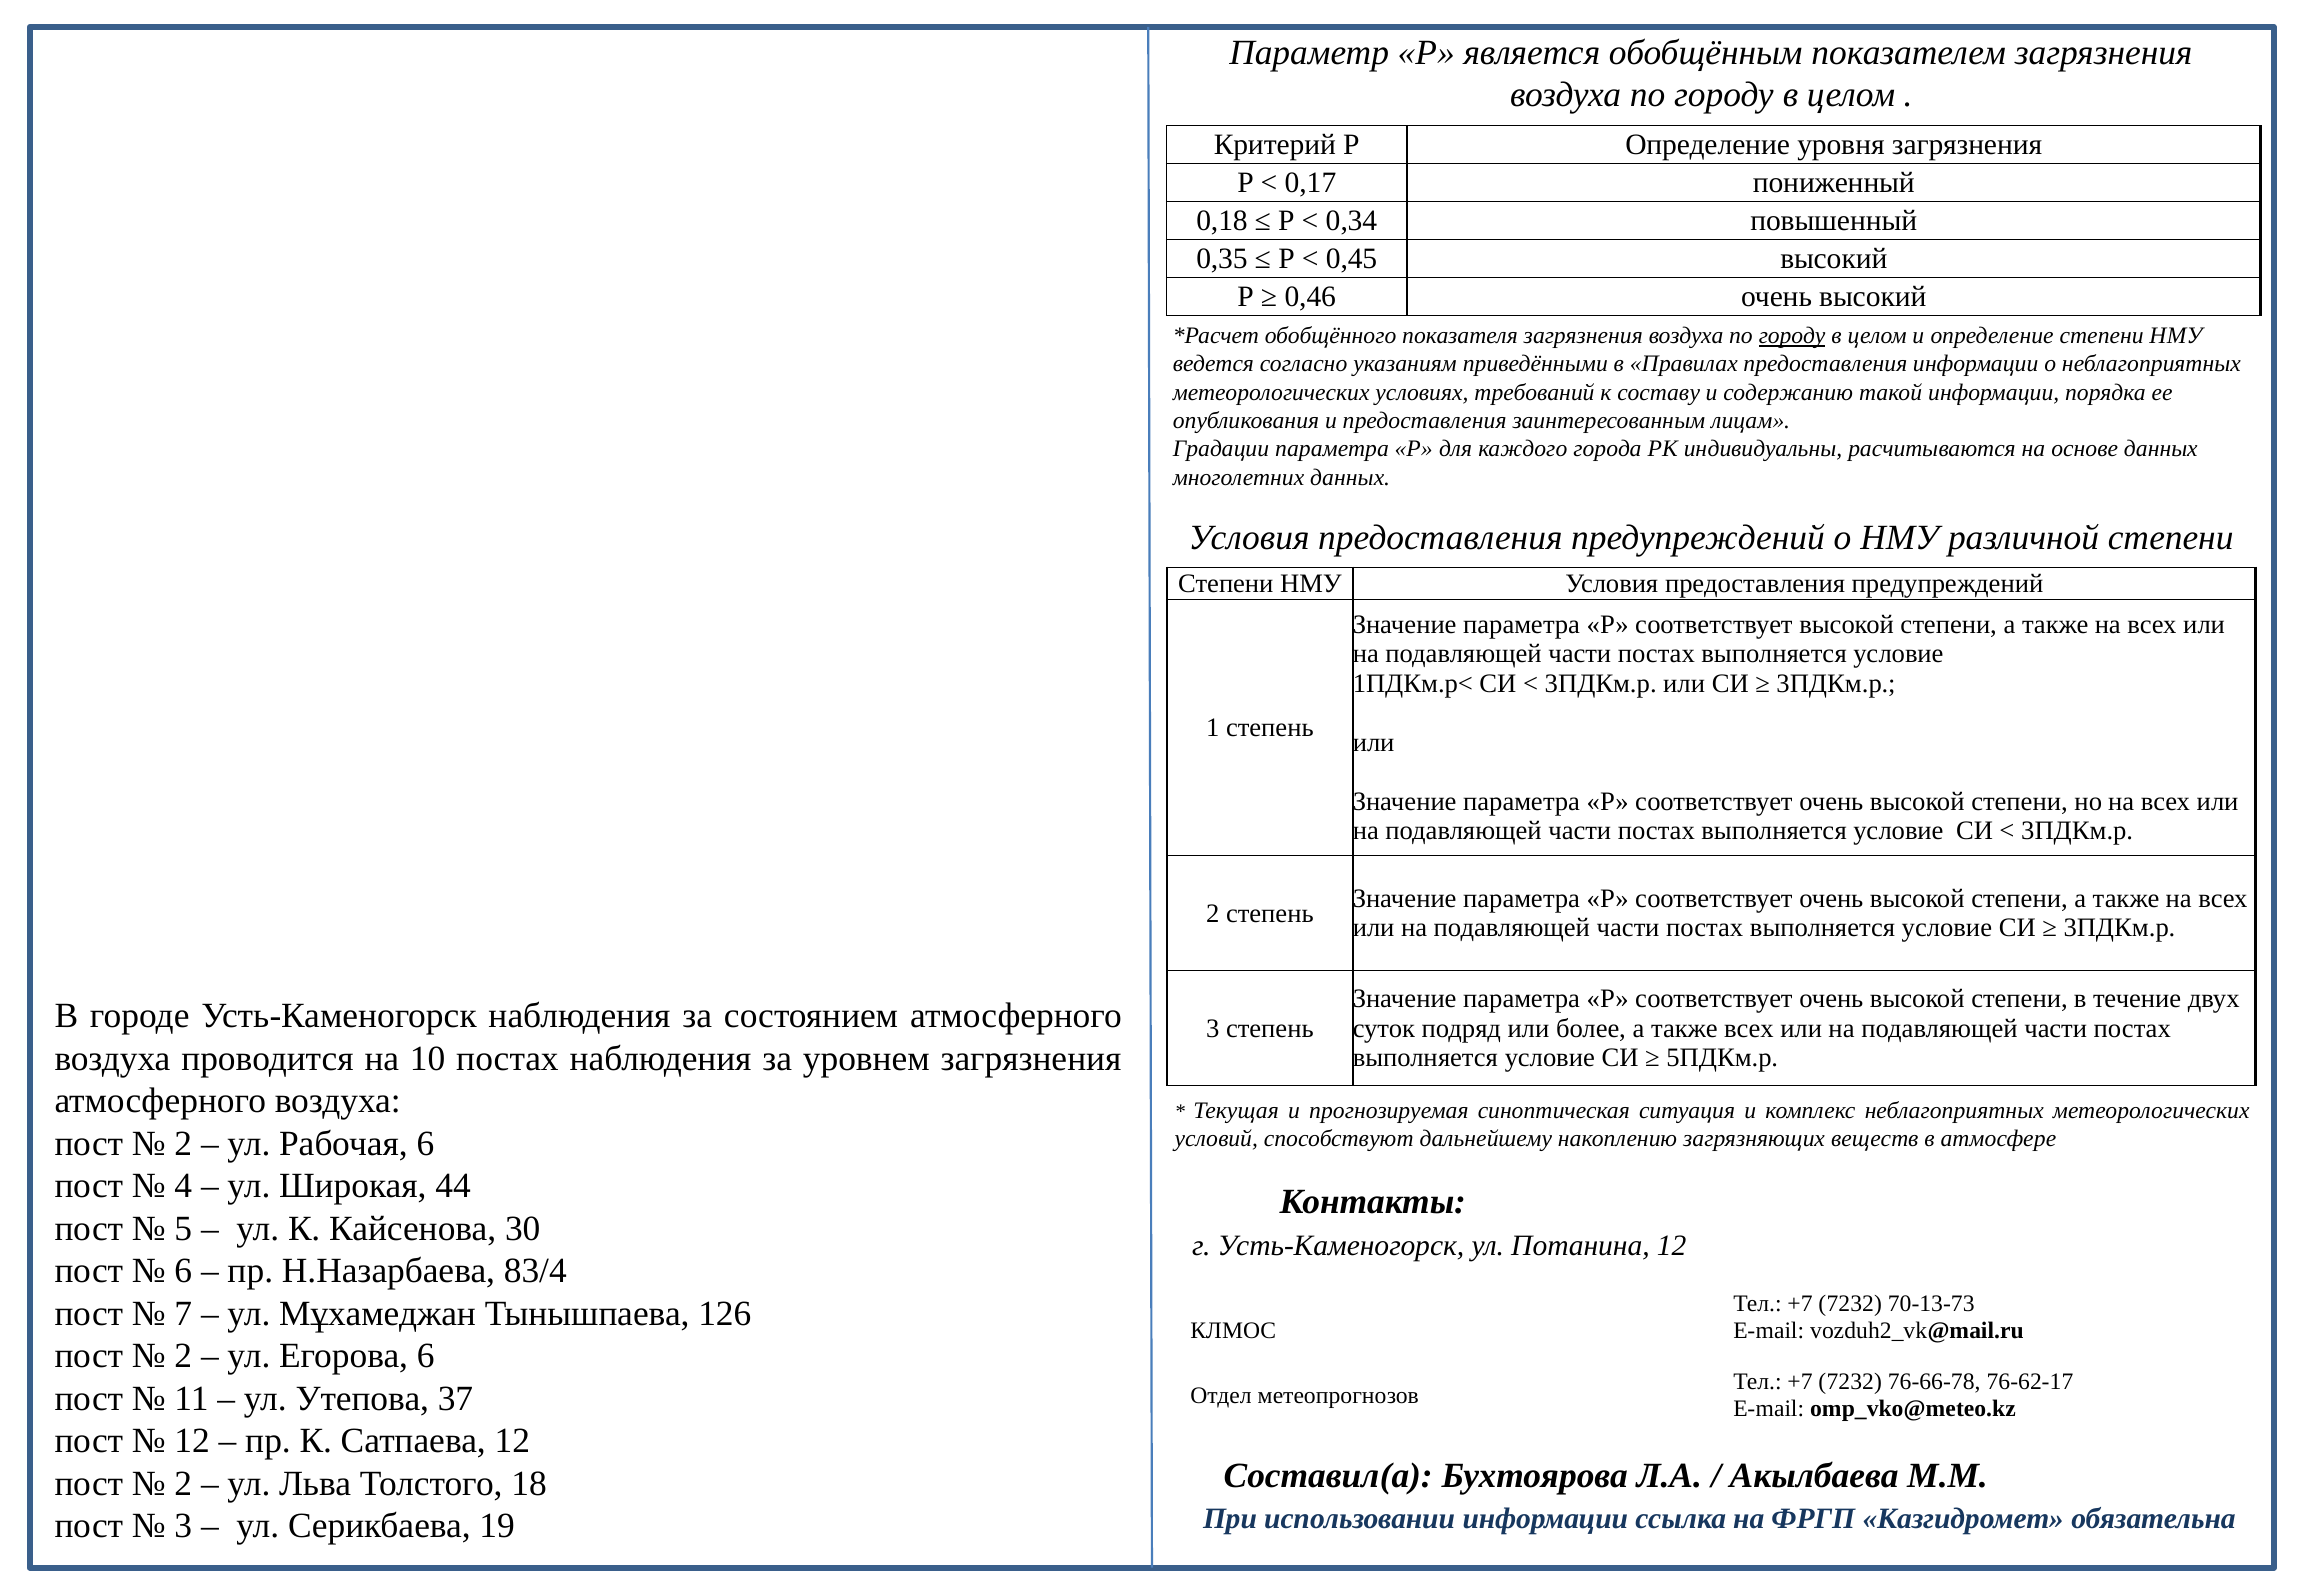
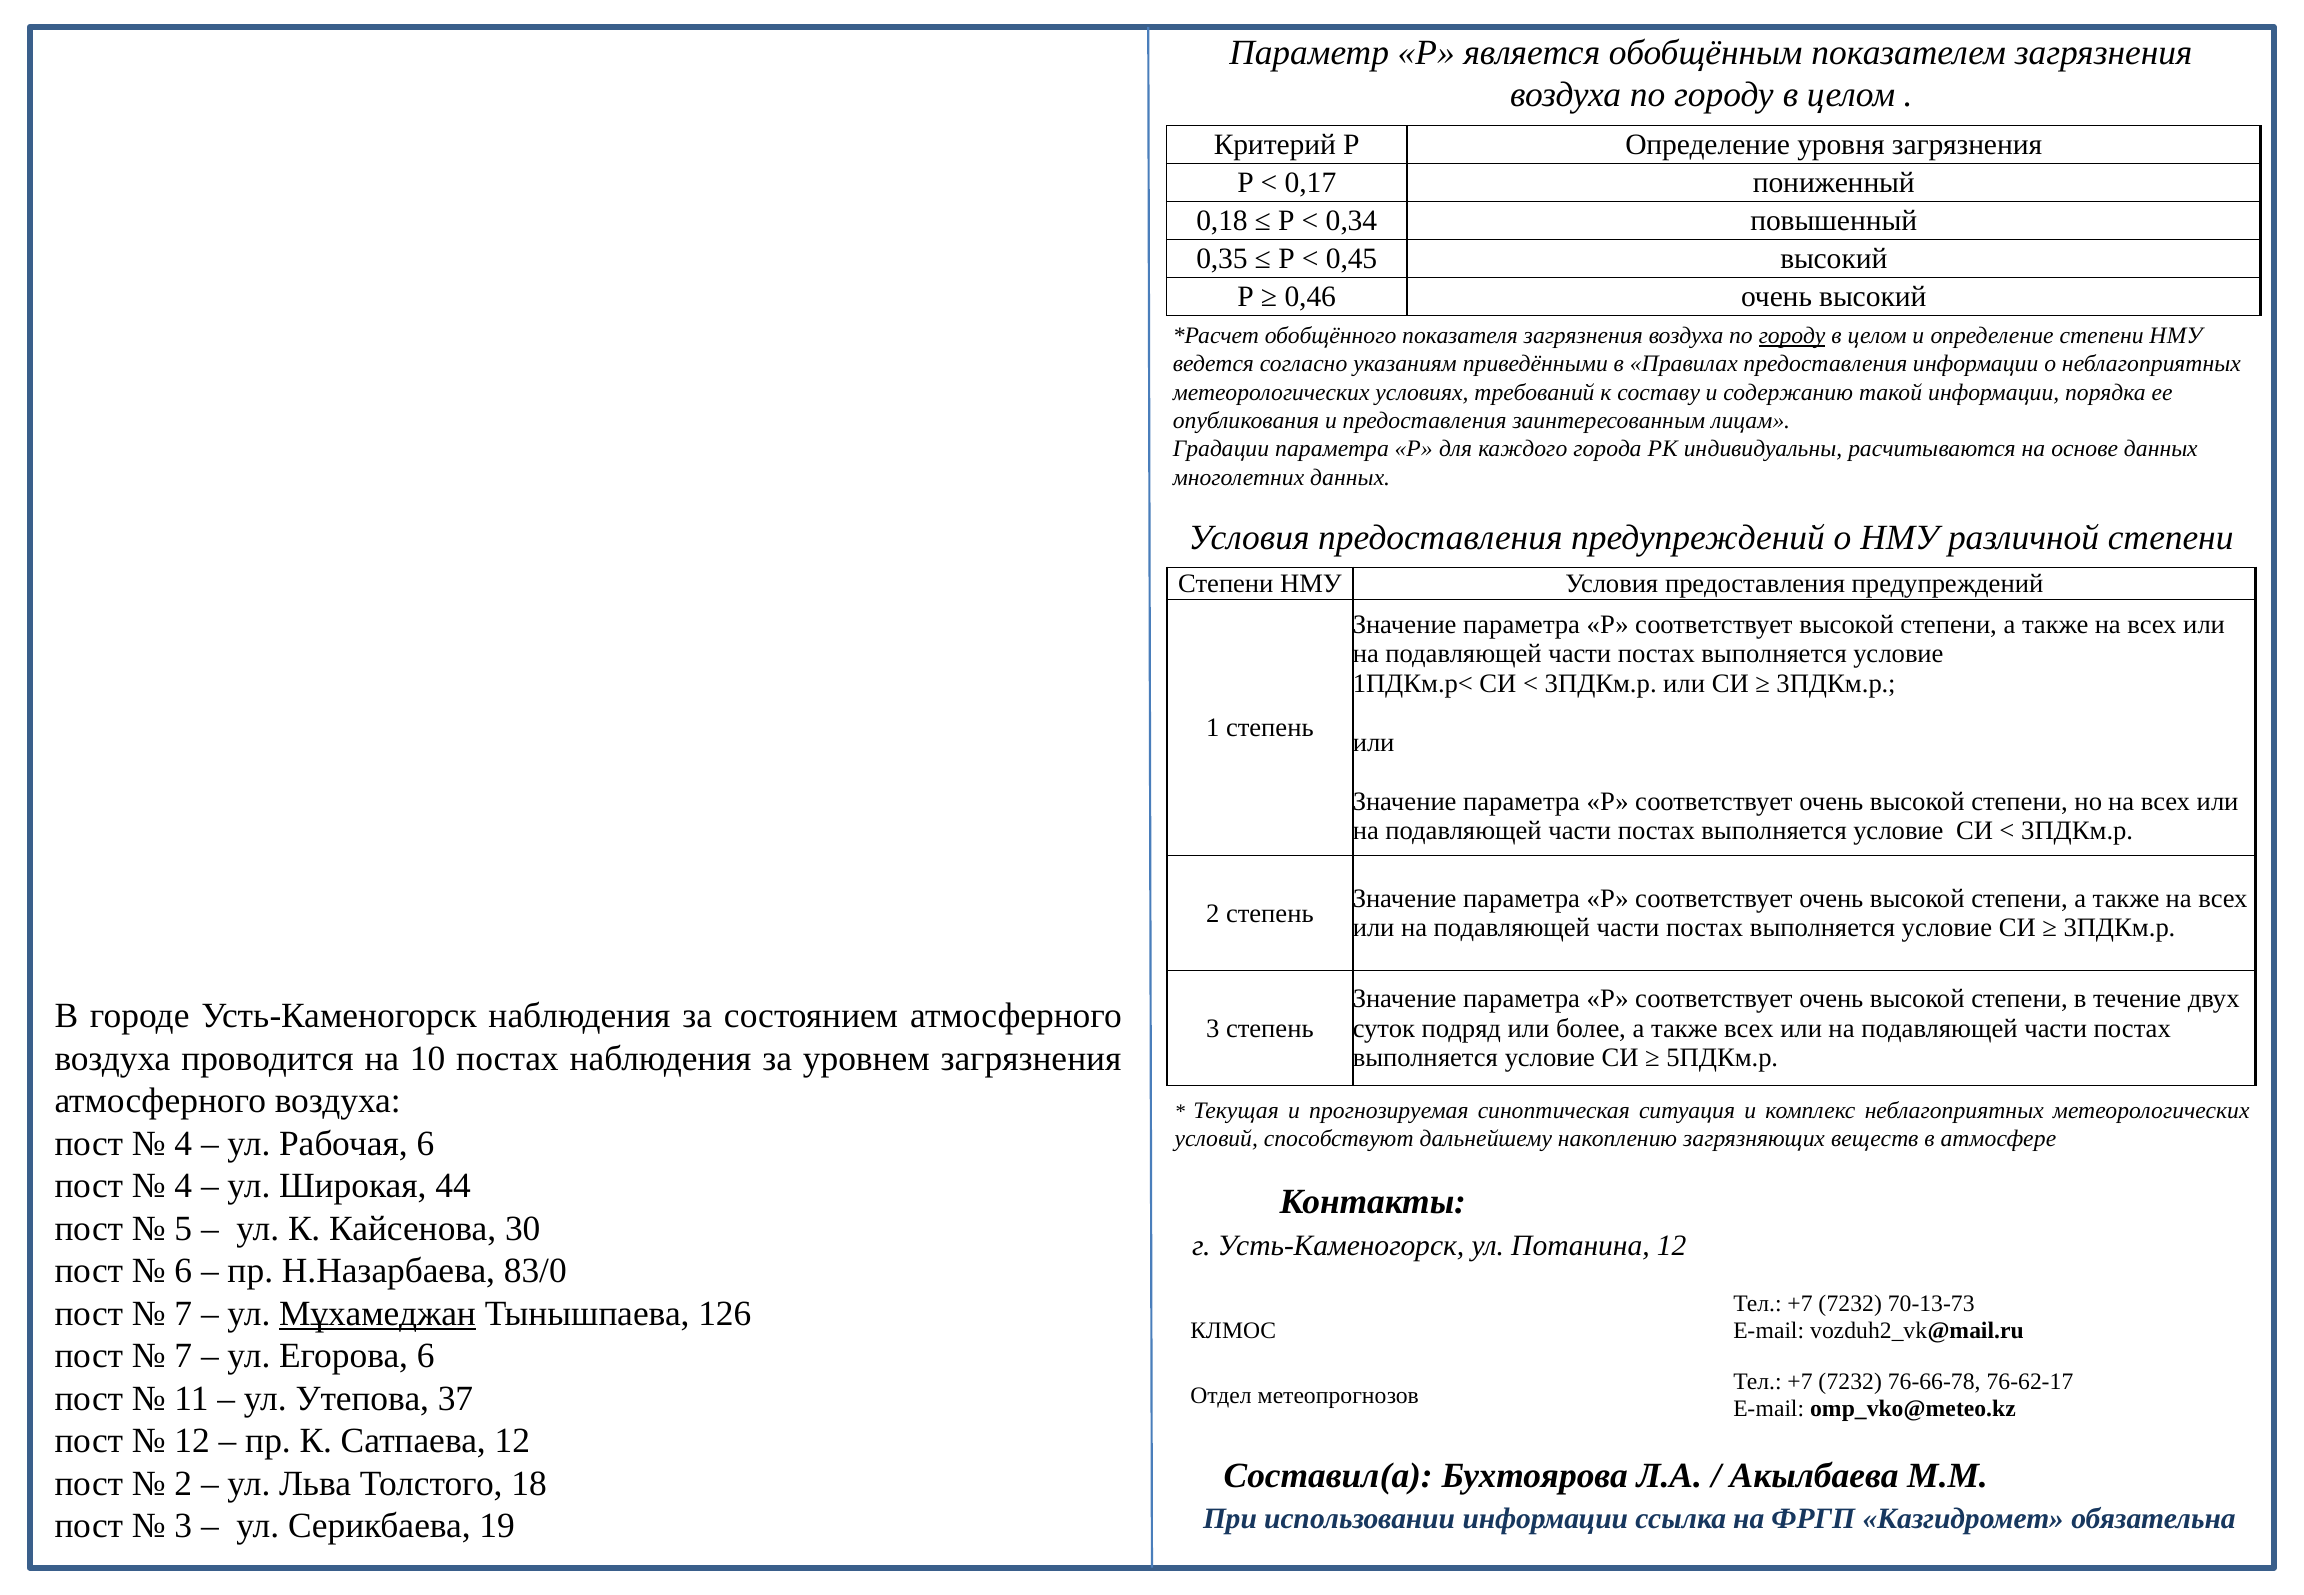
2: 2 -> 4 (183, 1143)
83/4: 83/4 -> 83/0 (535, 1271)
Мұхамеджан underline: none -> present (378, 1314)
2: 2 -> 7 (183, 1356)
